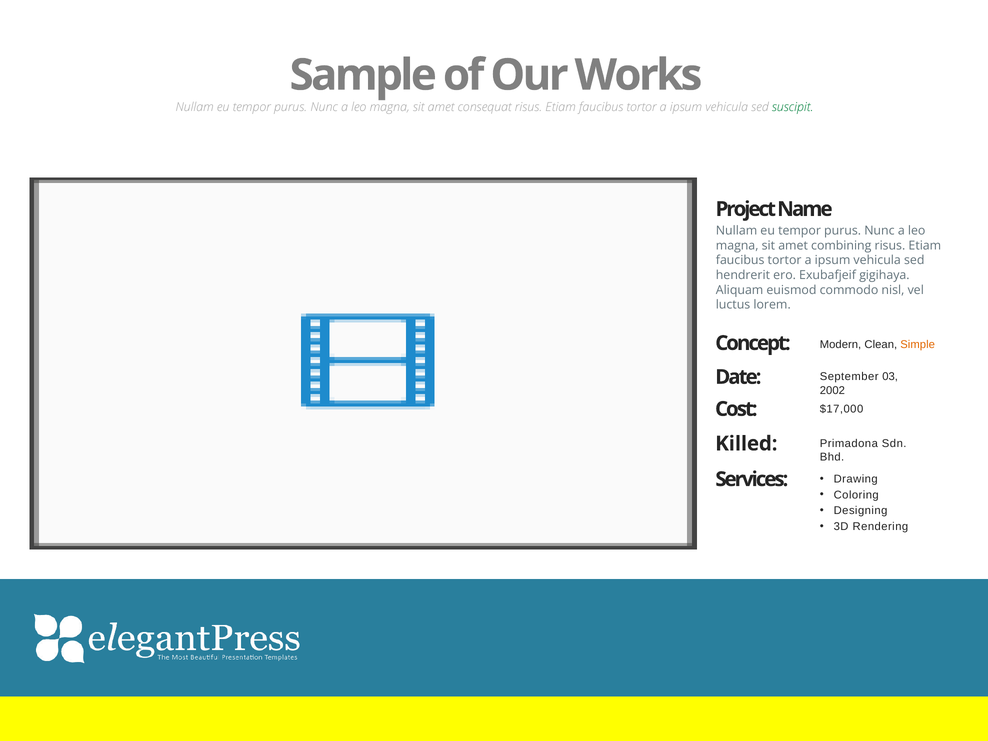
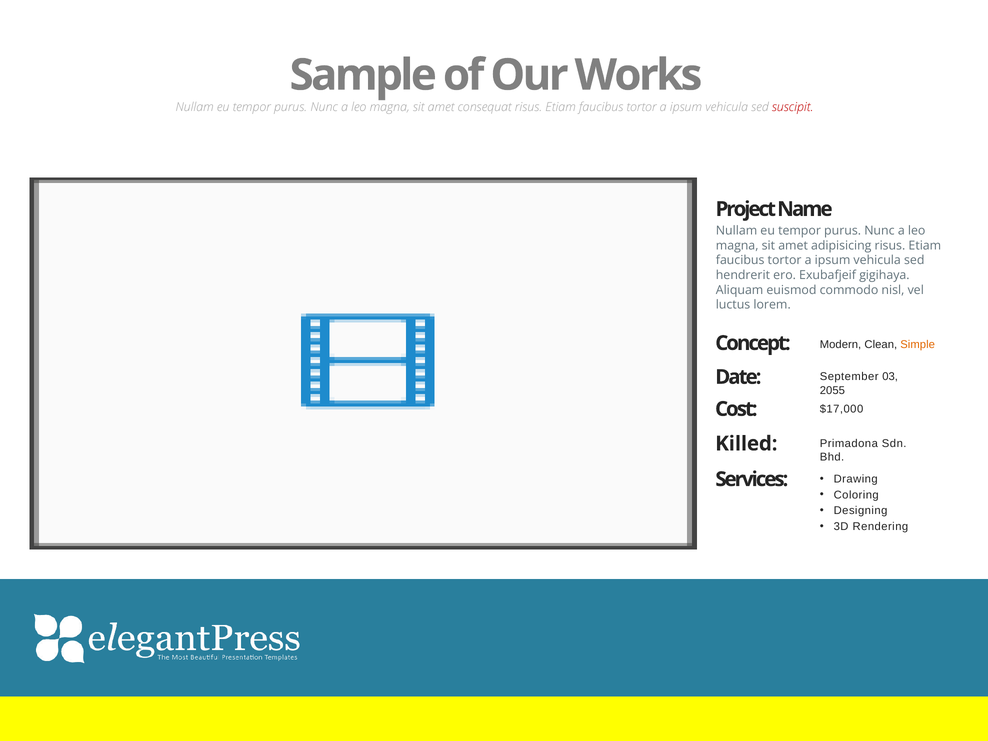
suscipit colour: green -> red (793, 107)
combining: combining -> adipisicing (841, 245)
2002: 2002 -> 2055 (832, 390)
